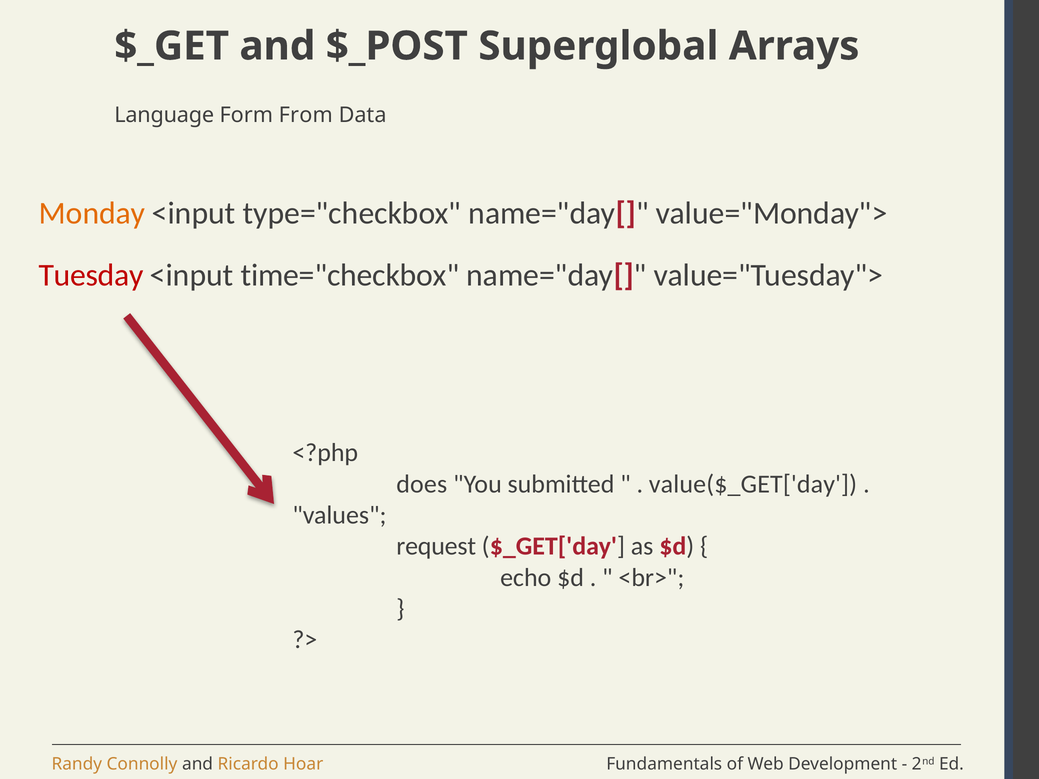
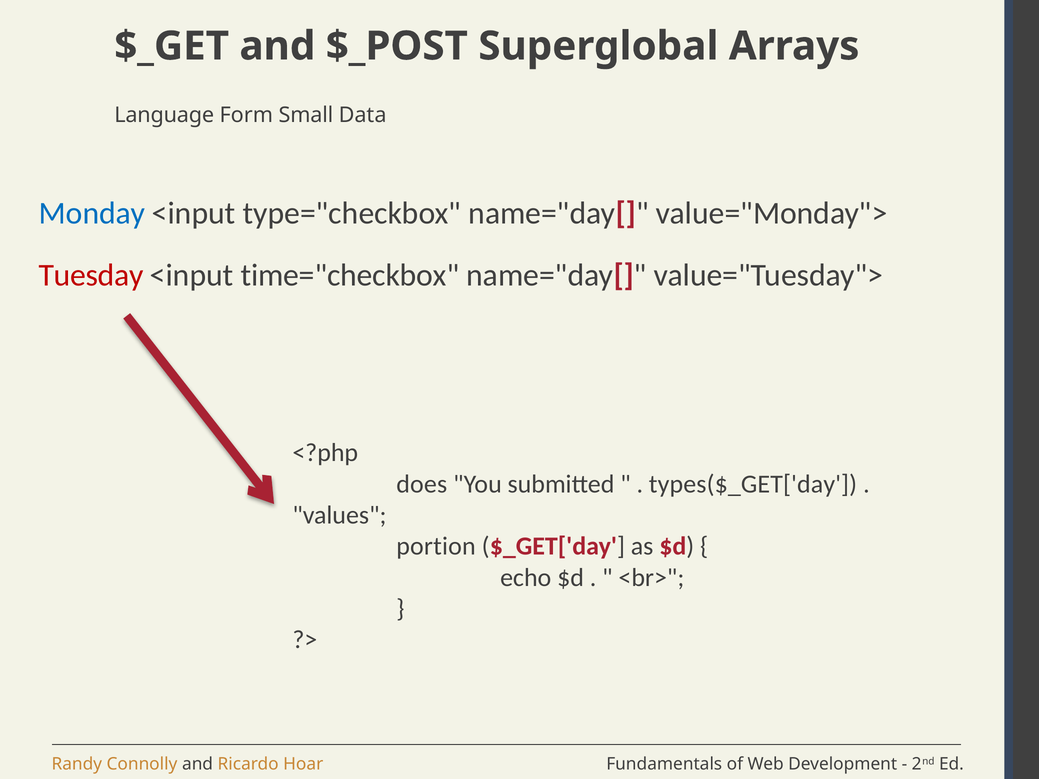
From: From -> Small (306, 115)
Monday colour: orange -> blue (92, 214)
value($_GET['day: value($_GET['day -> types($_GET['day (753, 484)
request: request -> portion (436, 547)
